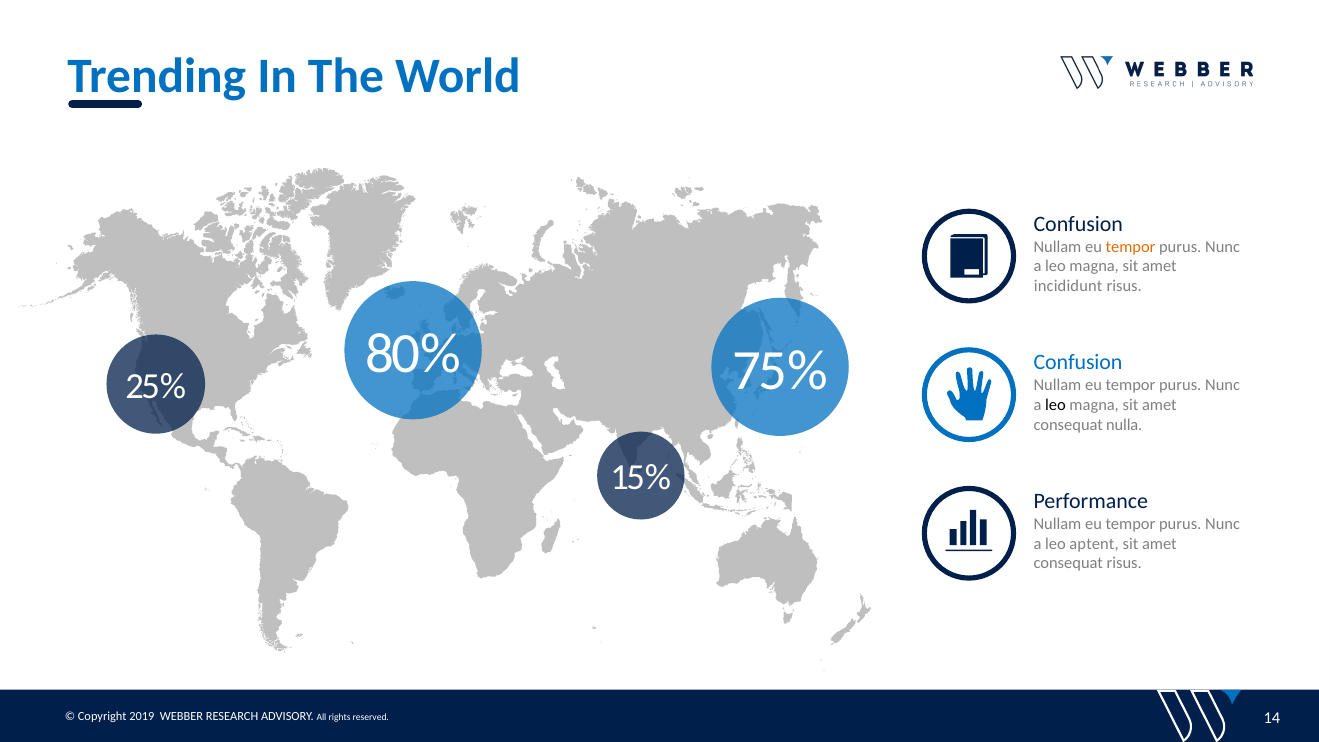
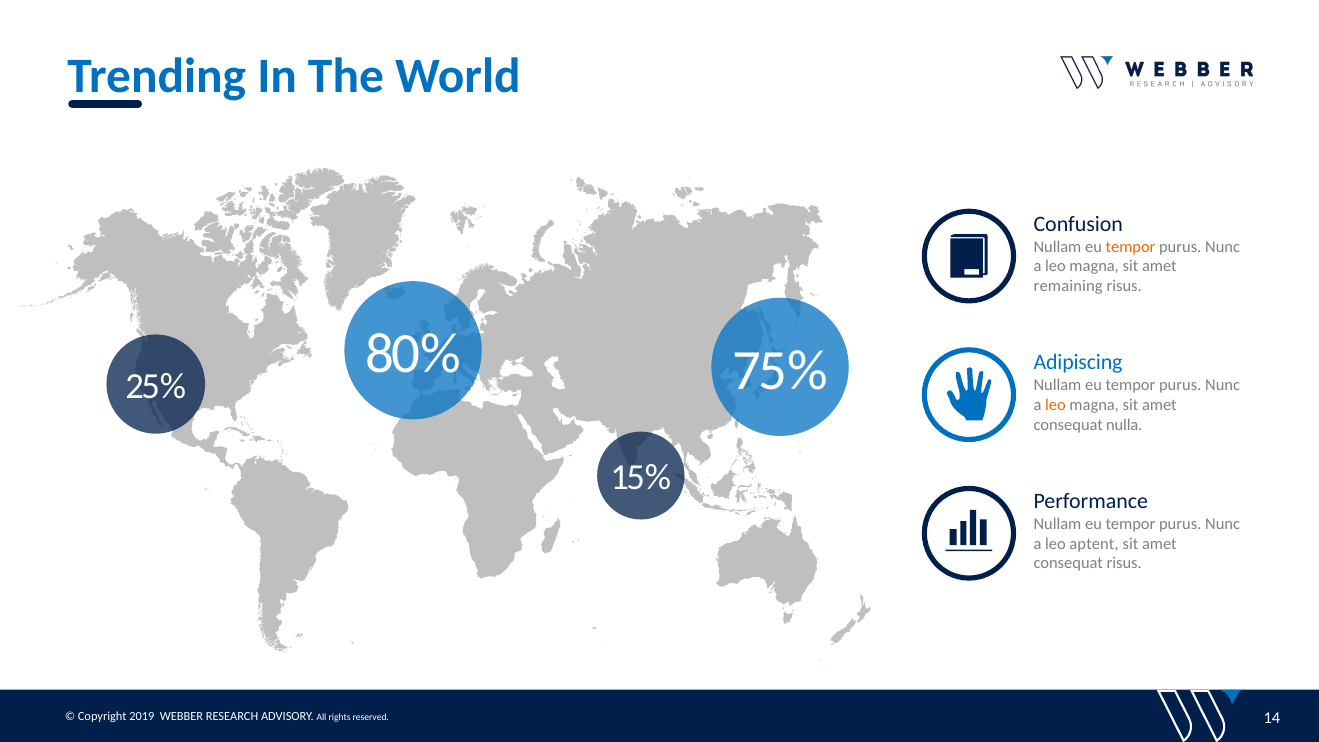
incididunt: incididunt -> remaining (1068, 286)
Confusion: Confusion -> Adipiscing (1078, 362)
leo colour: black -> orange (1055, 405)
